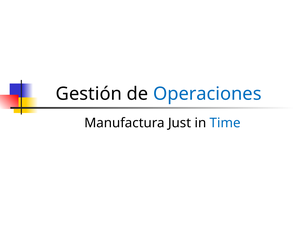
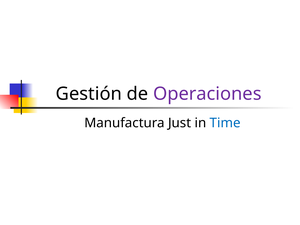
Operaciones colour: blue -> purple (207, 94)
